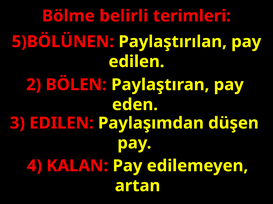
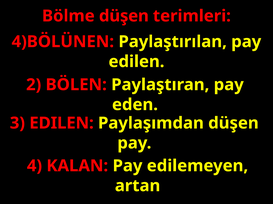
Bölme belirli: belirli -> düşen (124, 16)
5)BÖLÜNEN: 5)BÖLÜNEN -> 4)BÖLÜNEN (63, 42)
